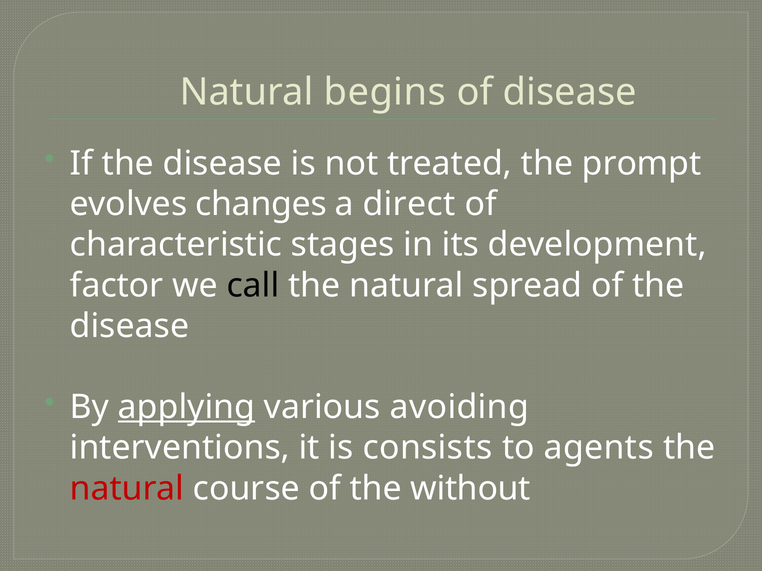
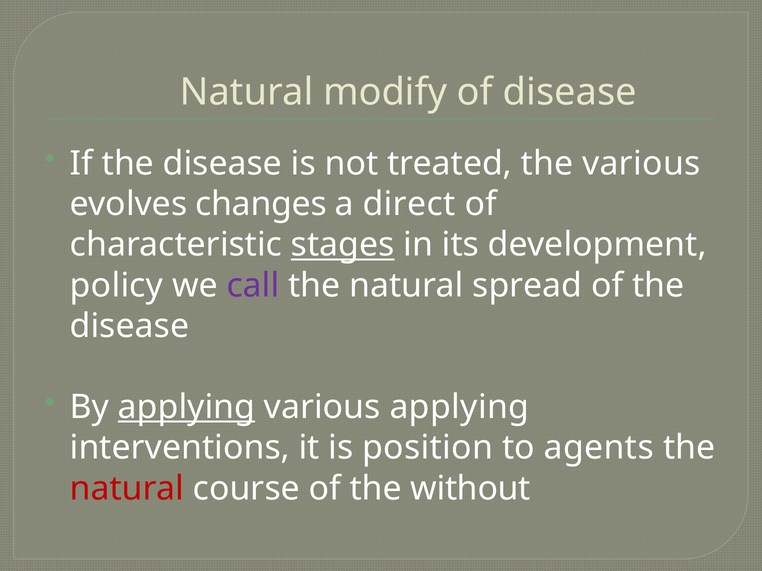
begins: begins -> modify (385, 92)
the prompt: prompt -> various (641, 164)
stages underline: none -> present (343, 245)
factor: factor -> policy (117, 286)
call colour: black -> purple (253, 286)
various avoiding: avoiding -> applying (459, 408)
consists: consists -> position (428, 448)
